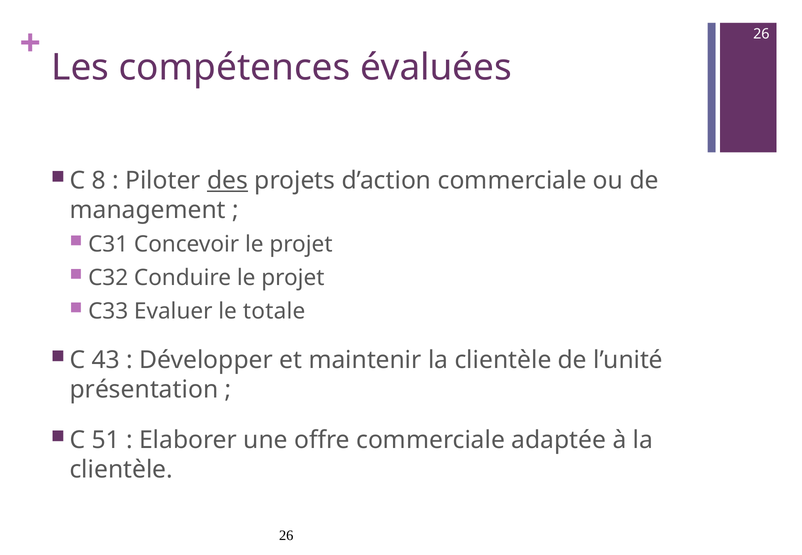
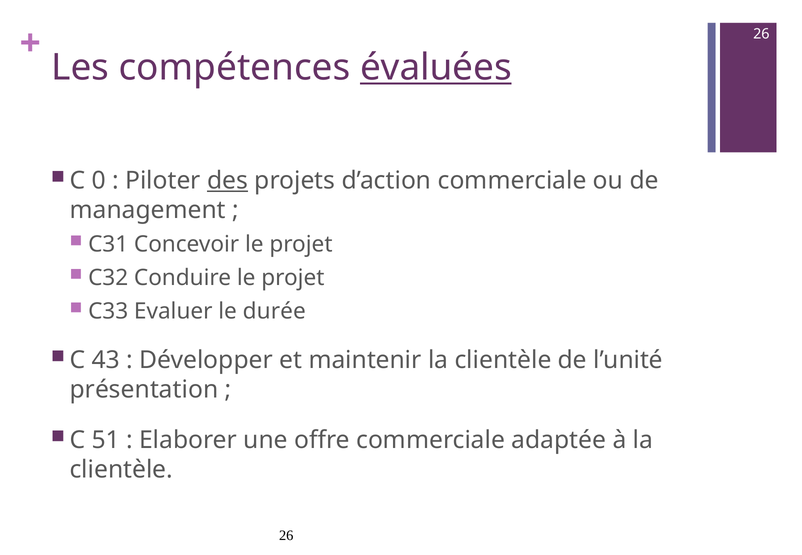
évaluées underline: none -> present (436, 68)
8: 8 -> 0 (99, 181)
totale: totale -> durée (274, 311)
